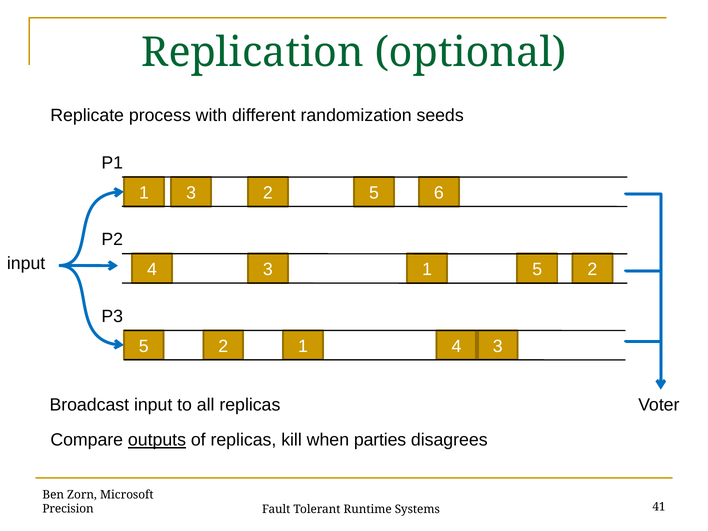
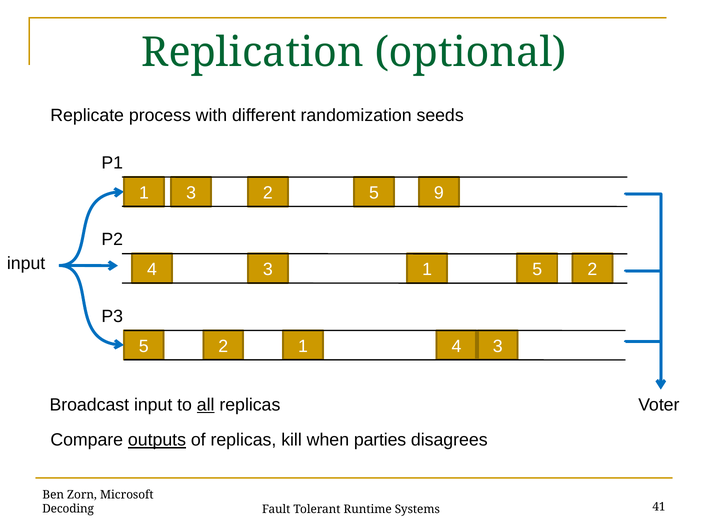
6: 6 -> 9 (439, 193)
all underline: none -> present (206, 405)
Precision: Precision -> Decoding (68, 509)
